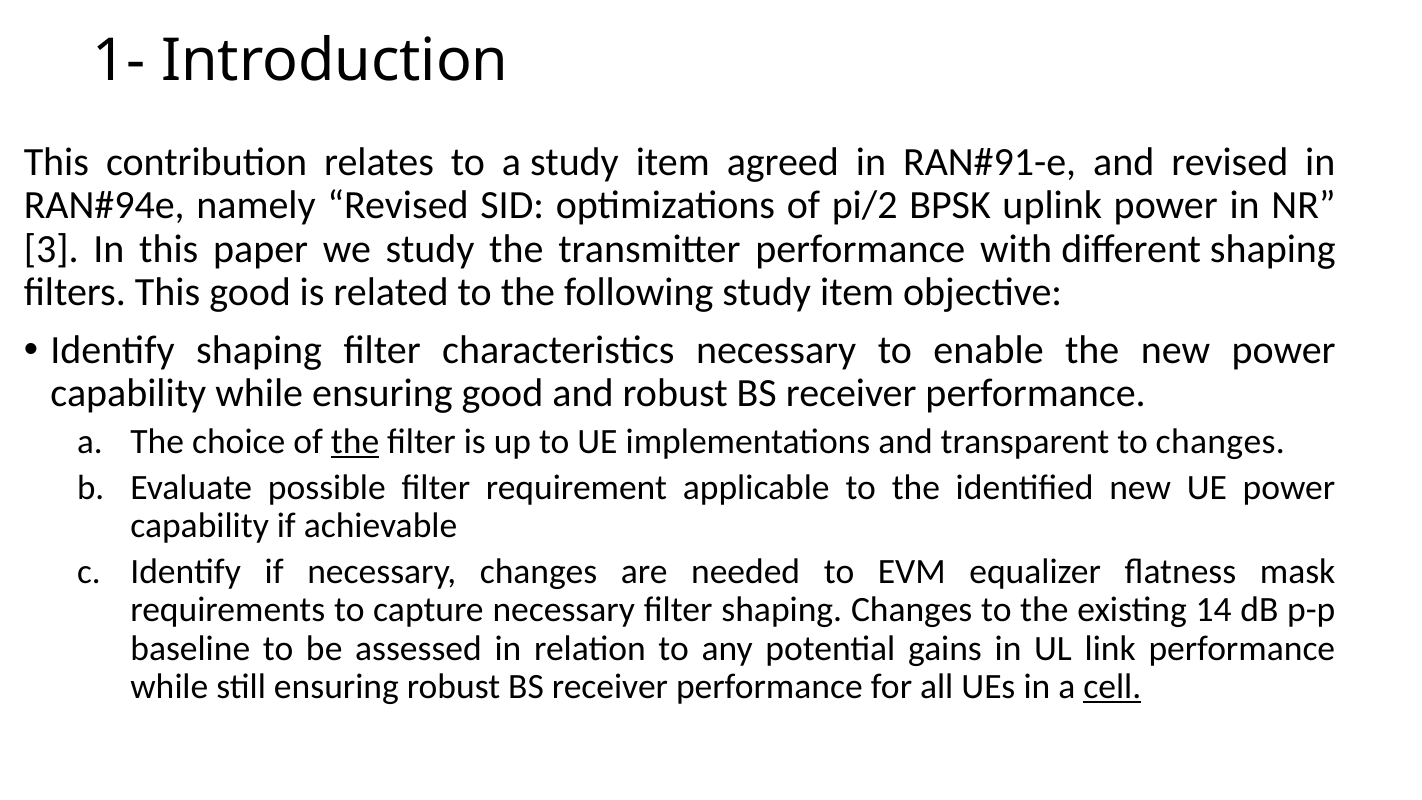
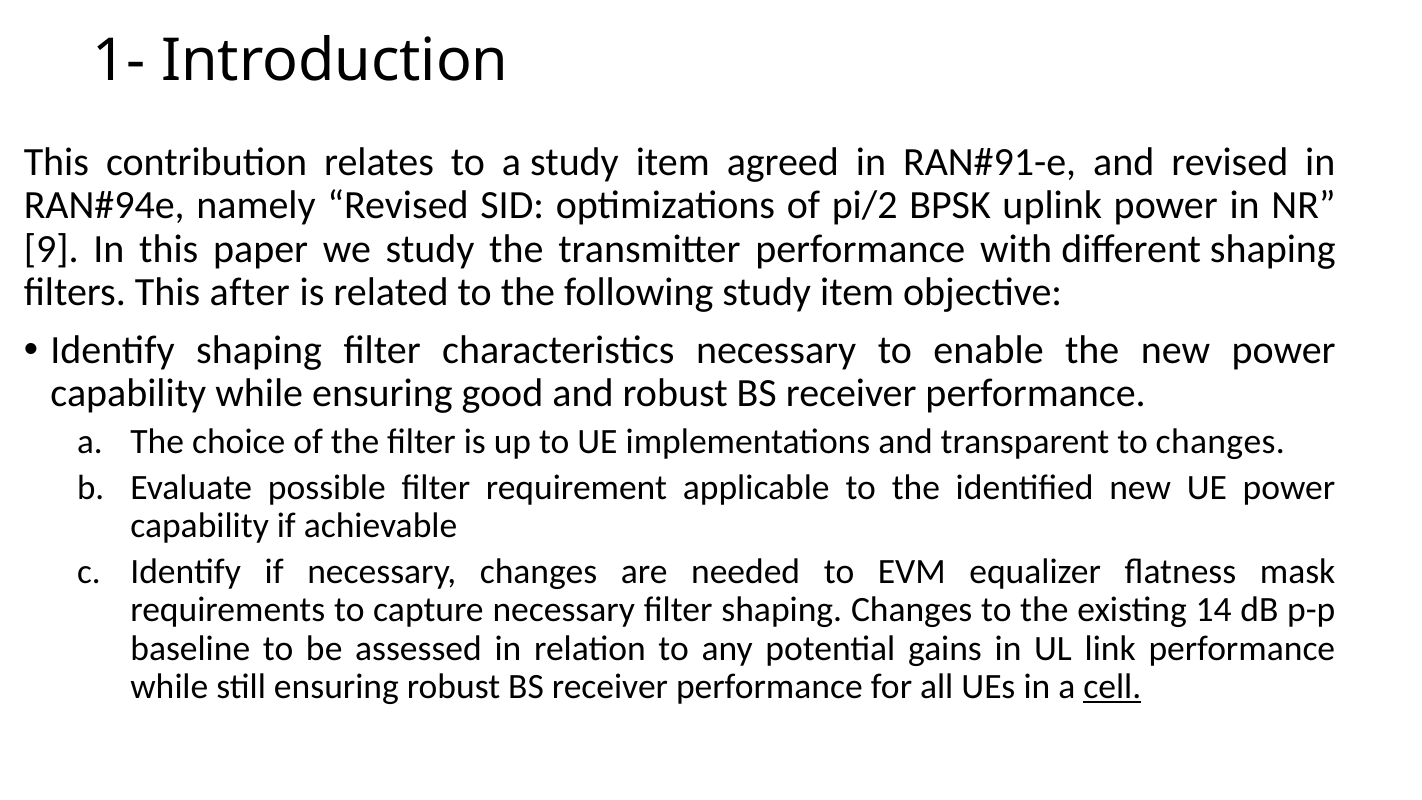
3: 3 -> 9 (51, 249)
This good: good -> after (250, 292)
the underline: present -> none (355, 442)
